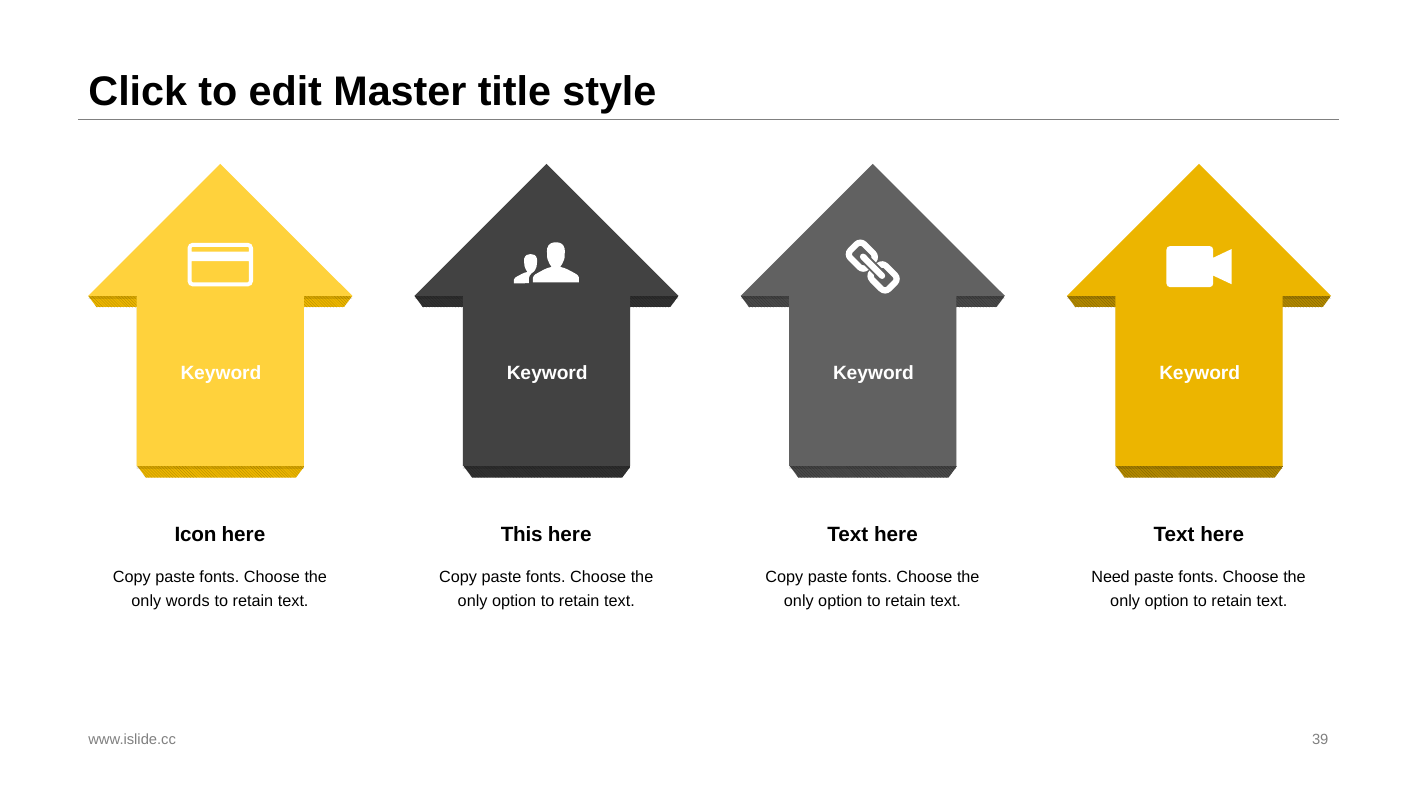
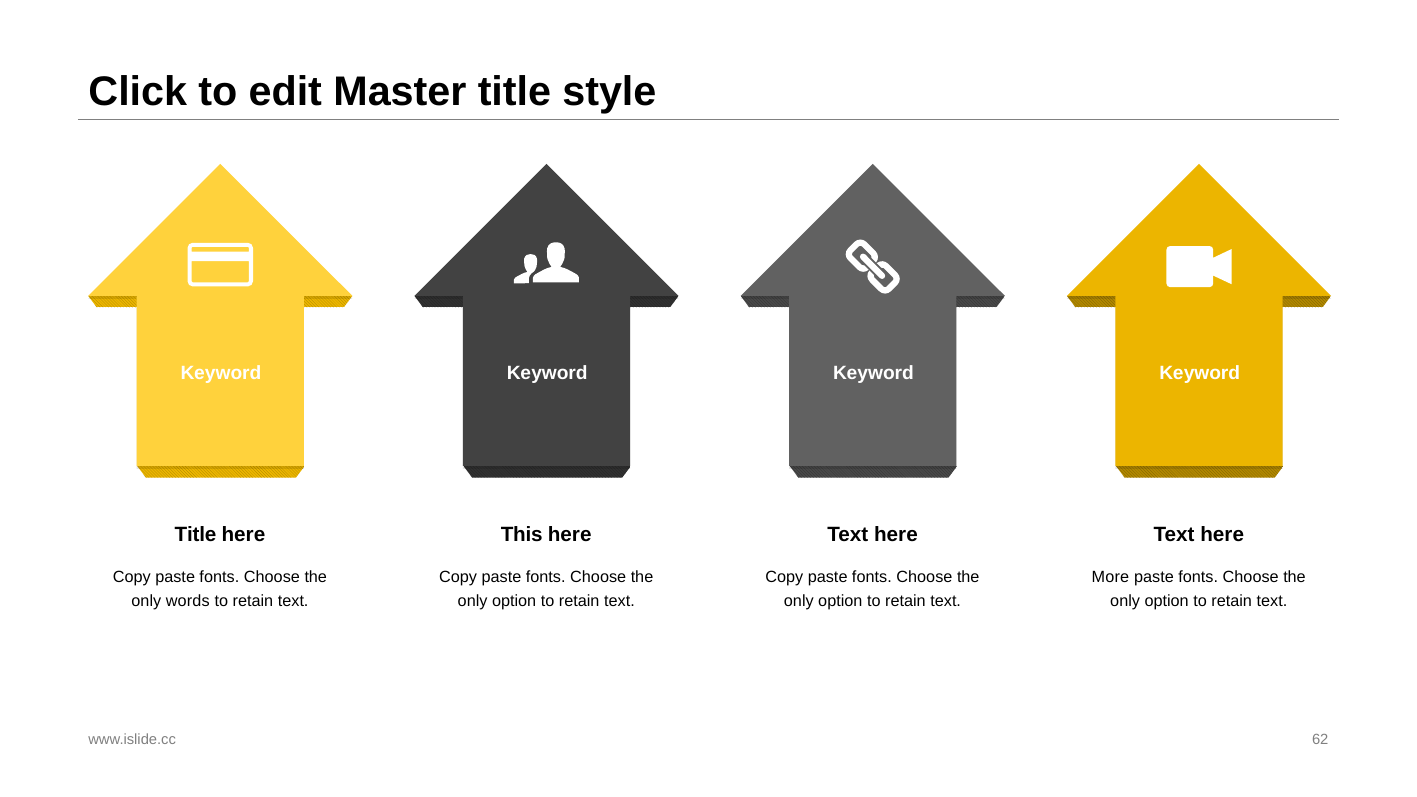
Icon: Icon -> Title (195, 534)
Need: Need -> More (1110, 578)
39: 39 -> 62 (1320, 740)
